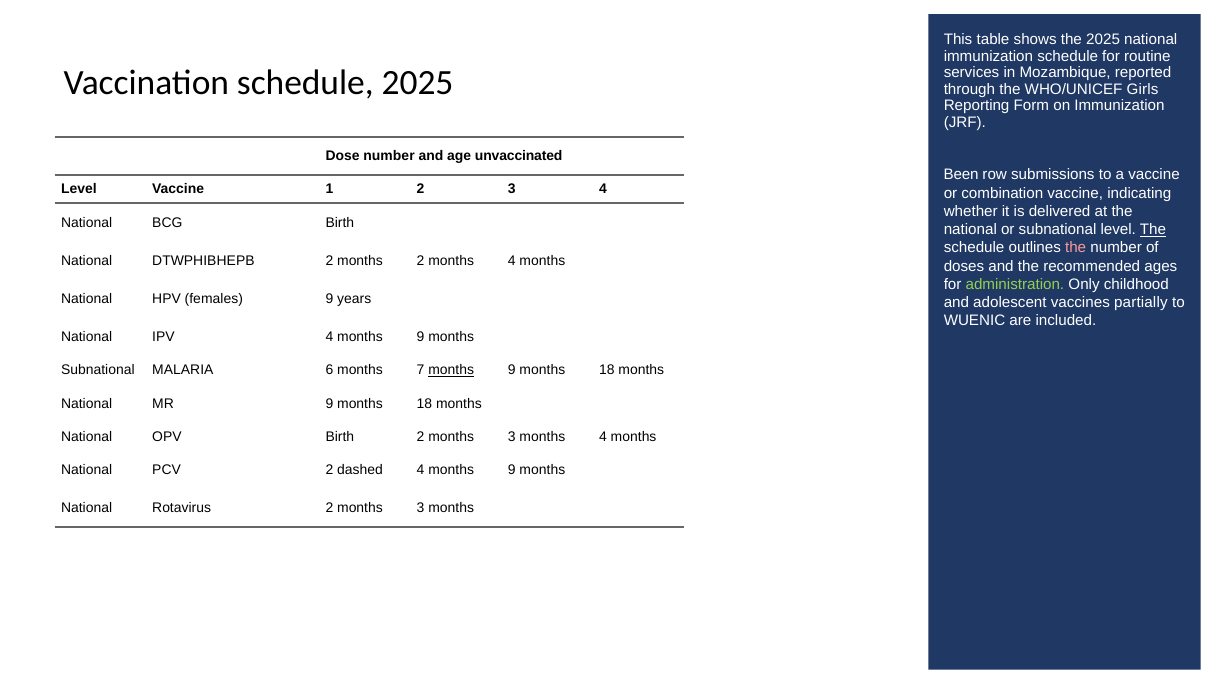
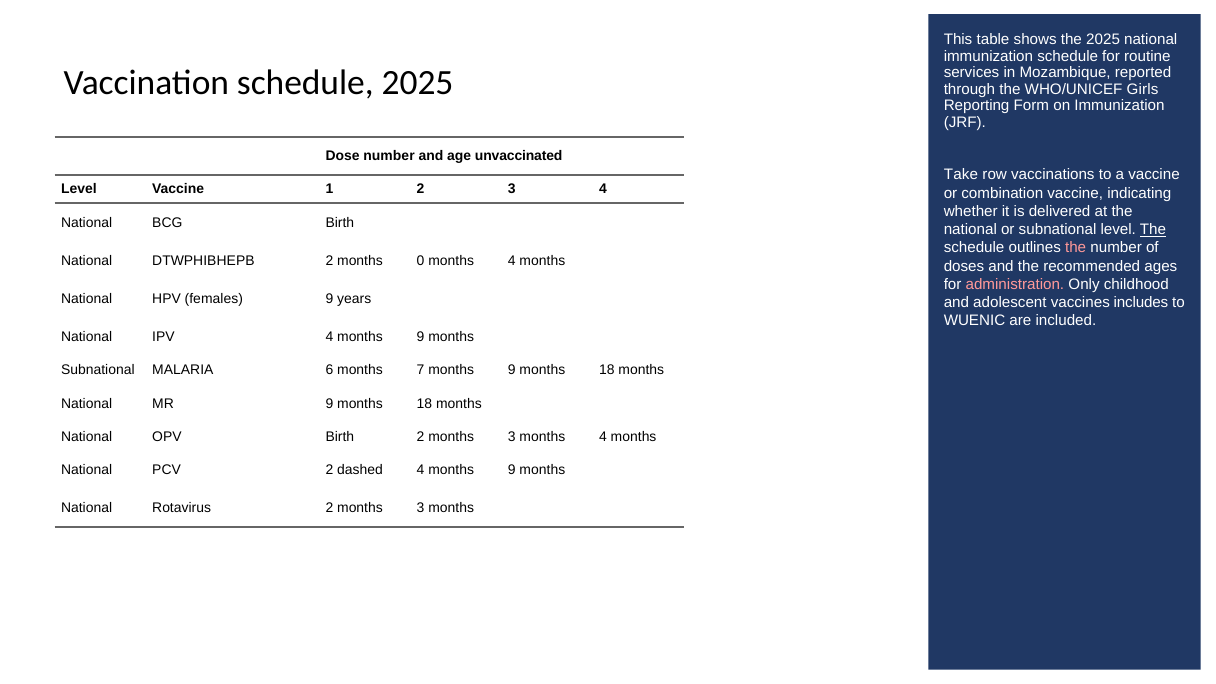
Been: Been -> Take (961, 175)
submissions: submissions -> vaccinations (1053, 175)
months 2: 2 -> 0 (421, 261)
administration colour: light green -> pink (1015, 284)
partially: partially -> includes (1141, 303)
months underline: present -> none (451, 370)
